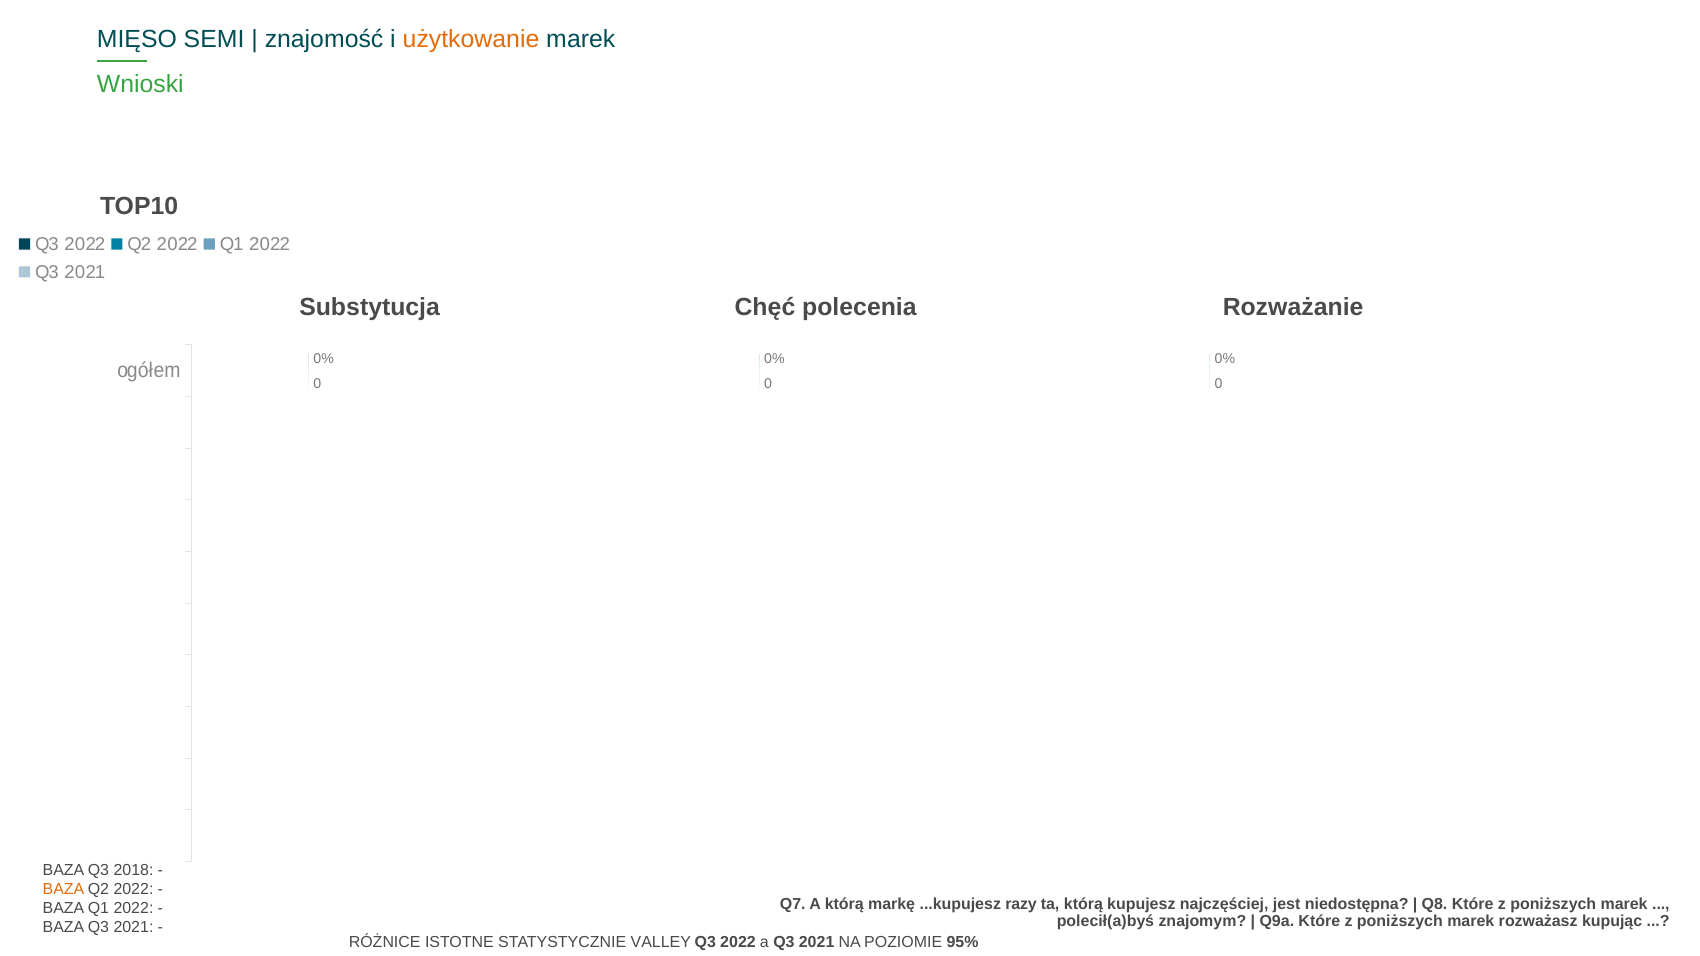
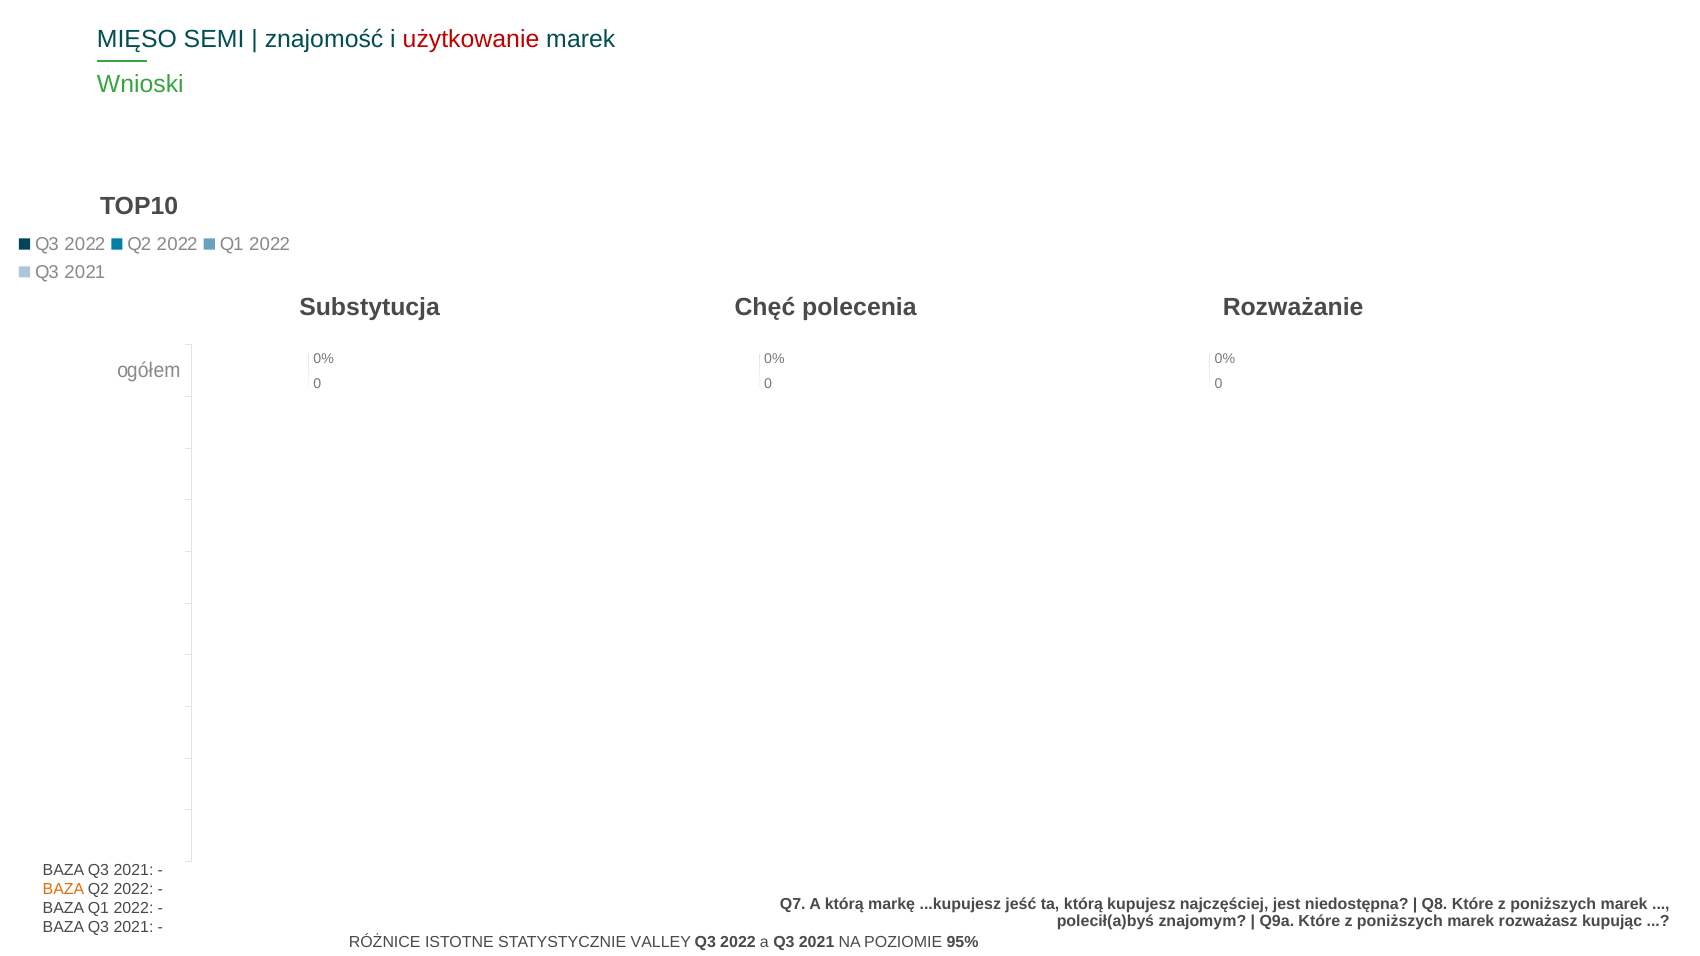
użytkowanie colour: orange -> red (471, 39)
2018: 2018 -> 2021 (133, 870)
razy: razy -> jeść (1021, 904)
